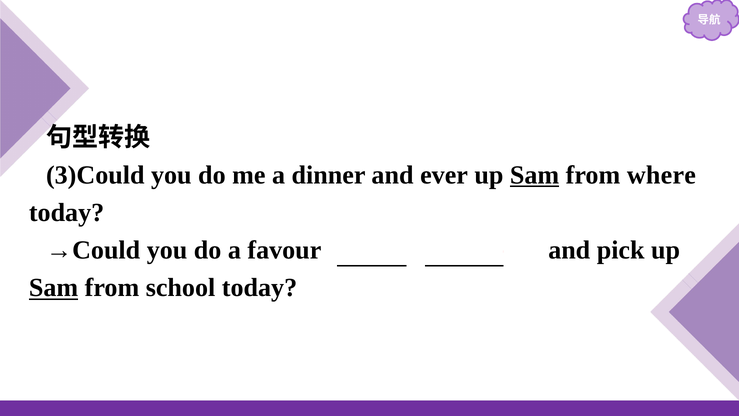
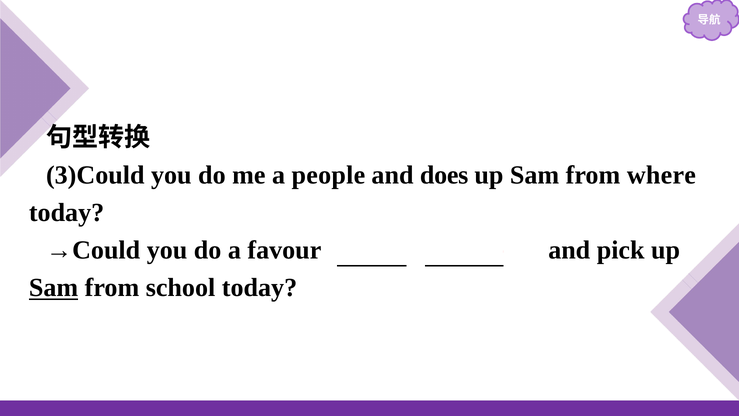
dinner: dinner -> people (328, 175)
ever: ever -> does (444, 175)
Sam underline: present -> none (535, 175)
